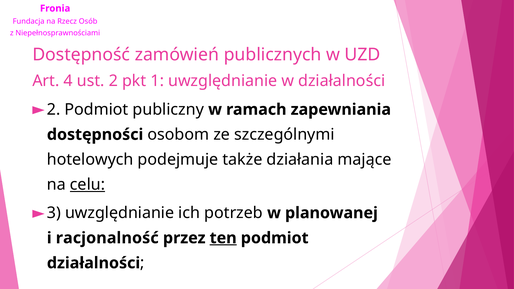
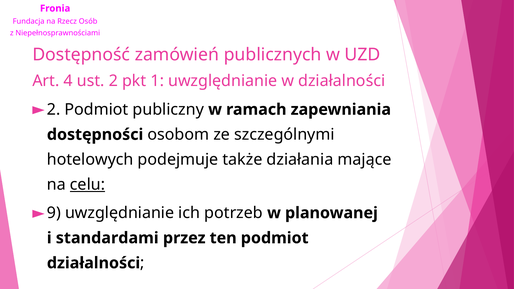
3: 3 -> 9 (54, 213)
racjonalność: racjonalność -> standardami (107, 238)
ten underline: present -> none (223, 238)
